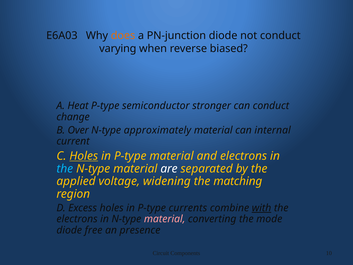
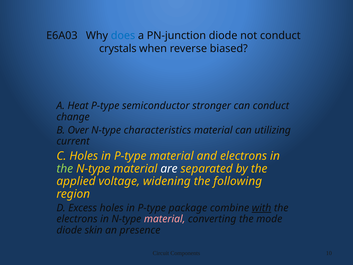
does colour: orange -> blue (123, 36)
varying: varying -> crystals (118, 49)
approximately: approximately -> characteristics (157, 130)
internal: internal -> utilizing (273, 130)
Holes underline: present -> none (84, 156)
the colour: light blue -> light green (65, 168)
matching: matching -> following (238, 181)
currents: currents -> package (188, 208)
free: free -> skin (94, 230)
